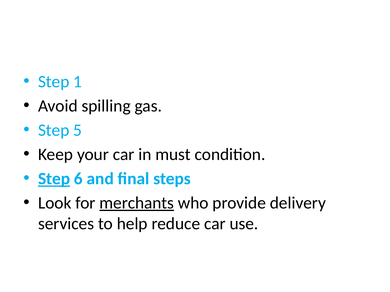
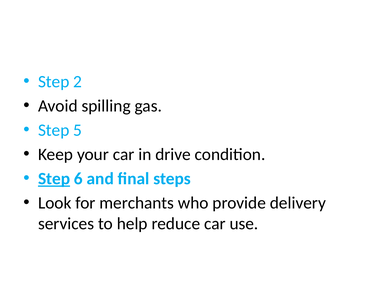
1: 1 -> 2 (78, 82)
must: must -> drive (173, 155)
merchants underline: present -> none (137, 203)
